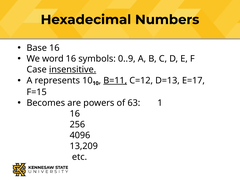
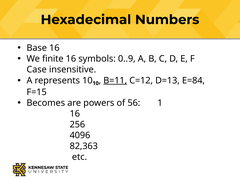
word: word -> finite (53, 59)
insensitive underline: present -> none (73, 70)
E=17: E=17 -> E=84 (193, 80)
63: 63 -> 56 (134, 103)
13,209: 13,209 -> 82,363 (84, 146)
